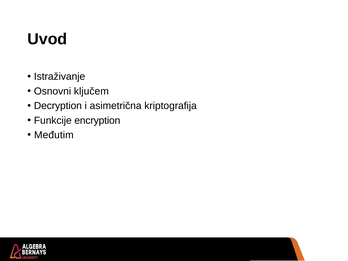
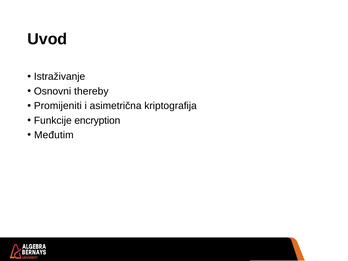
ključem: ključem -> thereby (91, 91)
Decryption: Decryption -> Promijeniti (58, 106)
